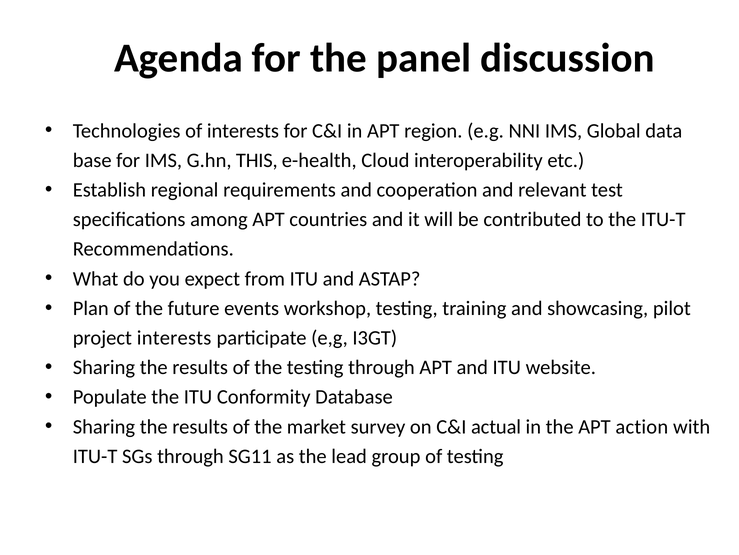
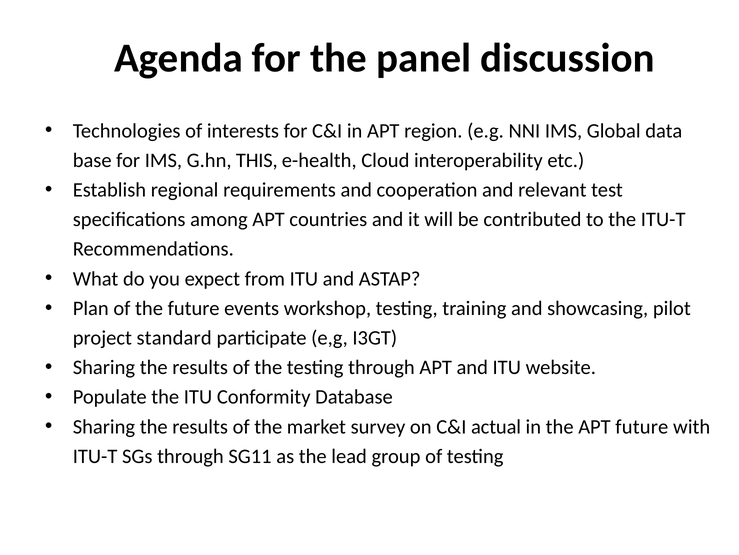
project interests: interests -> standard (174, 338)
APT action: action -> future (642, 426)
